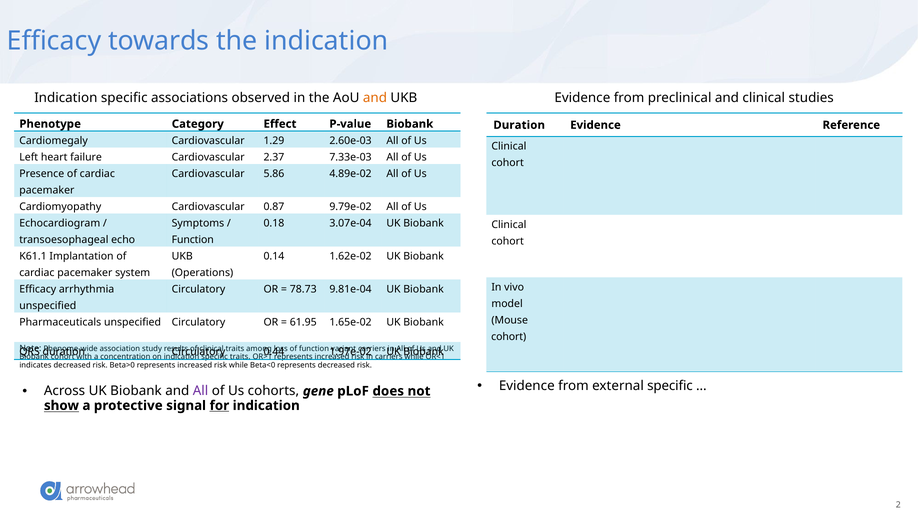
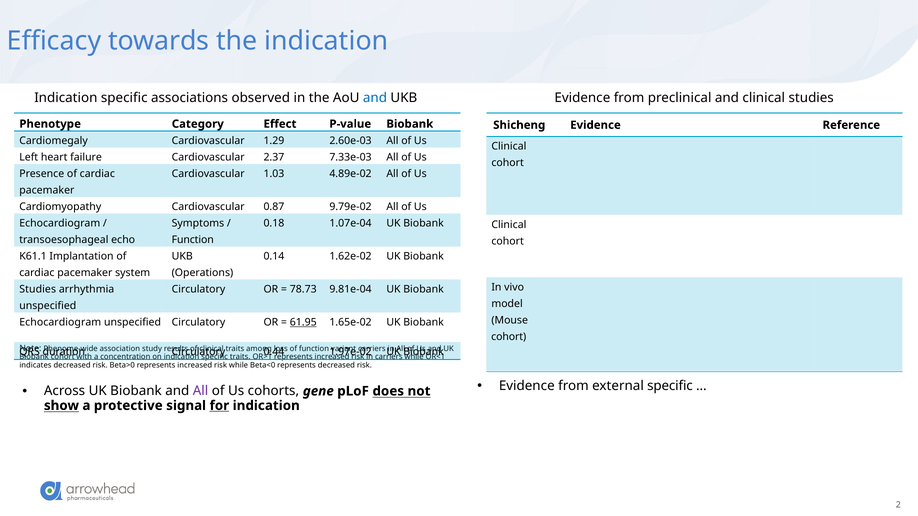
and colour: orange -> blue (375, 98)
Duration: Duration -> Shicheng (519, 125)
5.86: 5.86 -> 1.03 (274, 174)
3.07e-04: 3.07e-04 -> 1.07e-04 (351, 224)
Efficacy: Efficacy -> Studies (38, 290)
Pharmaceuticals: Pharmaceuticals -> Echocardiogram (60, 323)
61.95 underline: none -> present (303, 323)
